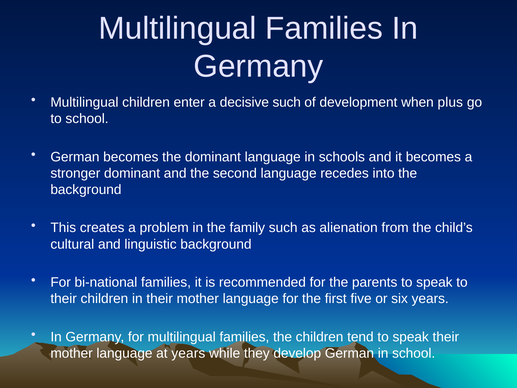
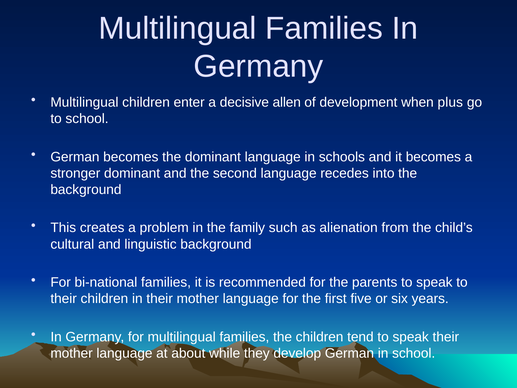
decisive such: such -> allen (287, 102)
at years: years -> about (188, 353)
